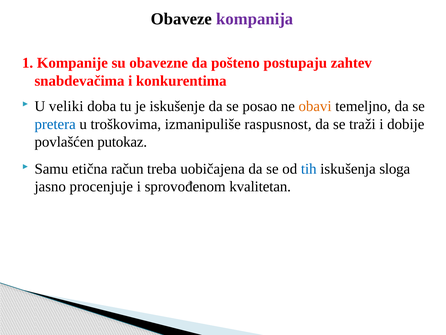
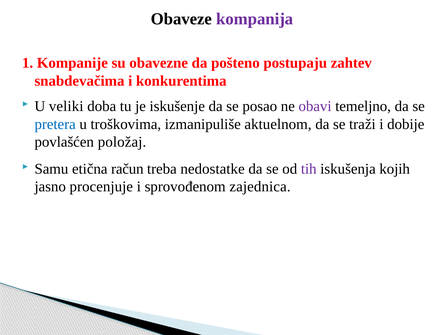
obavi colour: orange -> purple (315, 106)
raspusnost: raspusnost -> aktuelnom (278, 124)
putokaz: putokaz -> položaj (122, 142)
uobičajena: uobičajena -> nedostatke (213, 169)
tih colour: blue -> purple (309, 169)
sloga: sloga -> kojih (395, 169)
kvalitetan: kvalitetan -> zajednica (260, 186)
